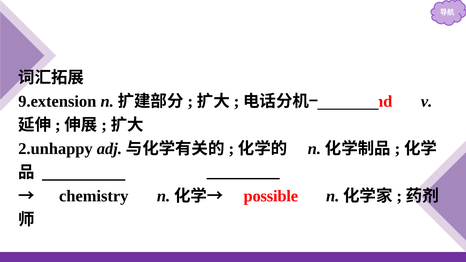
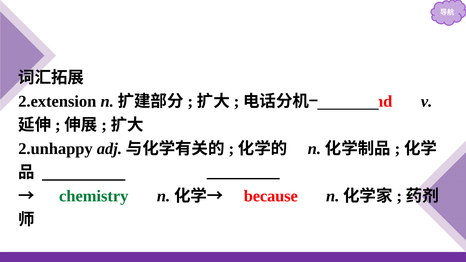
9.extension: 9.extension -> 2.extension (57, 102)
chemistry colour: black -> green (94, 196)
possible: possible -> because (271, 196)
